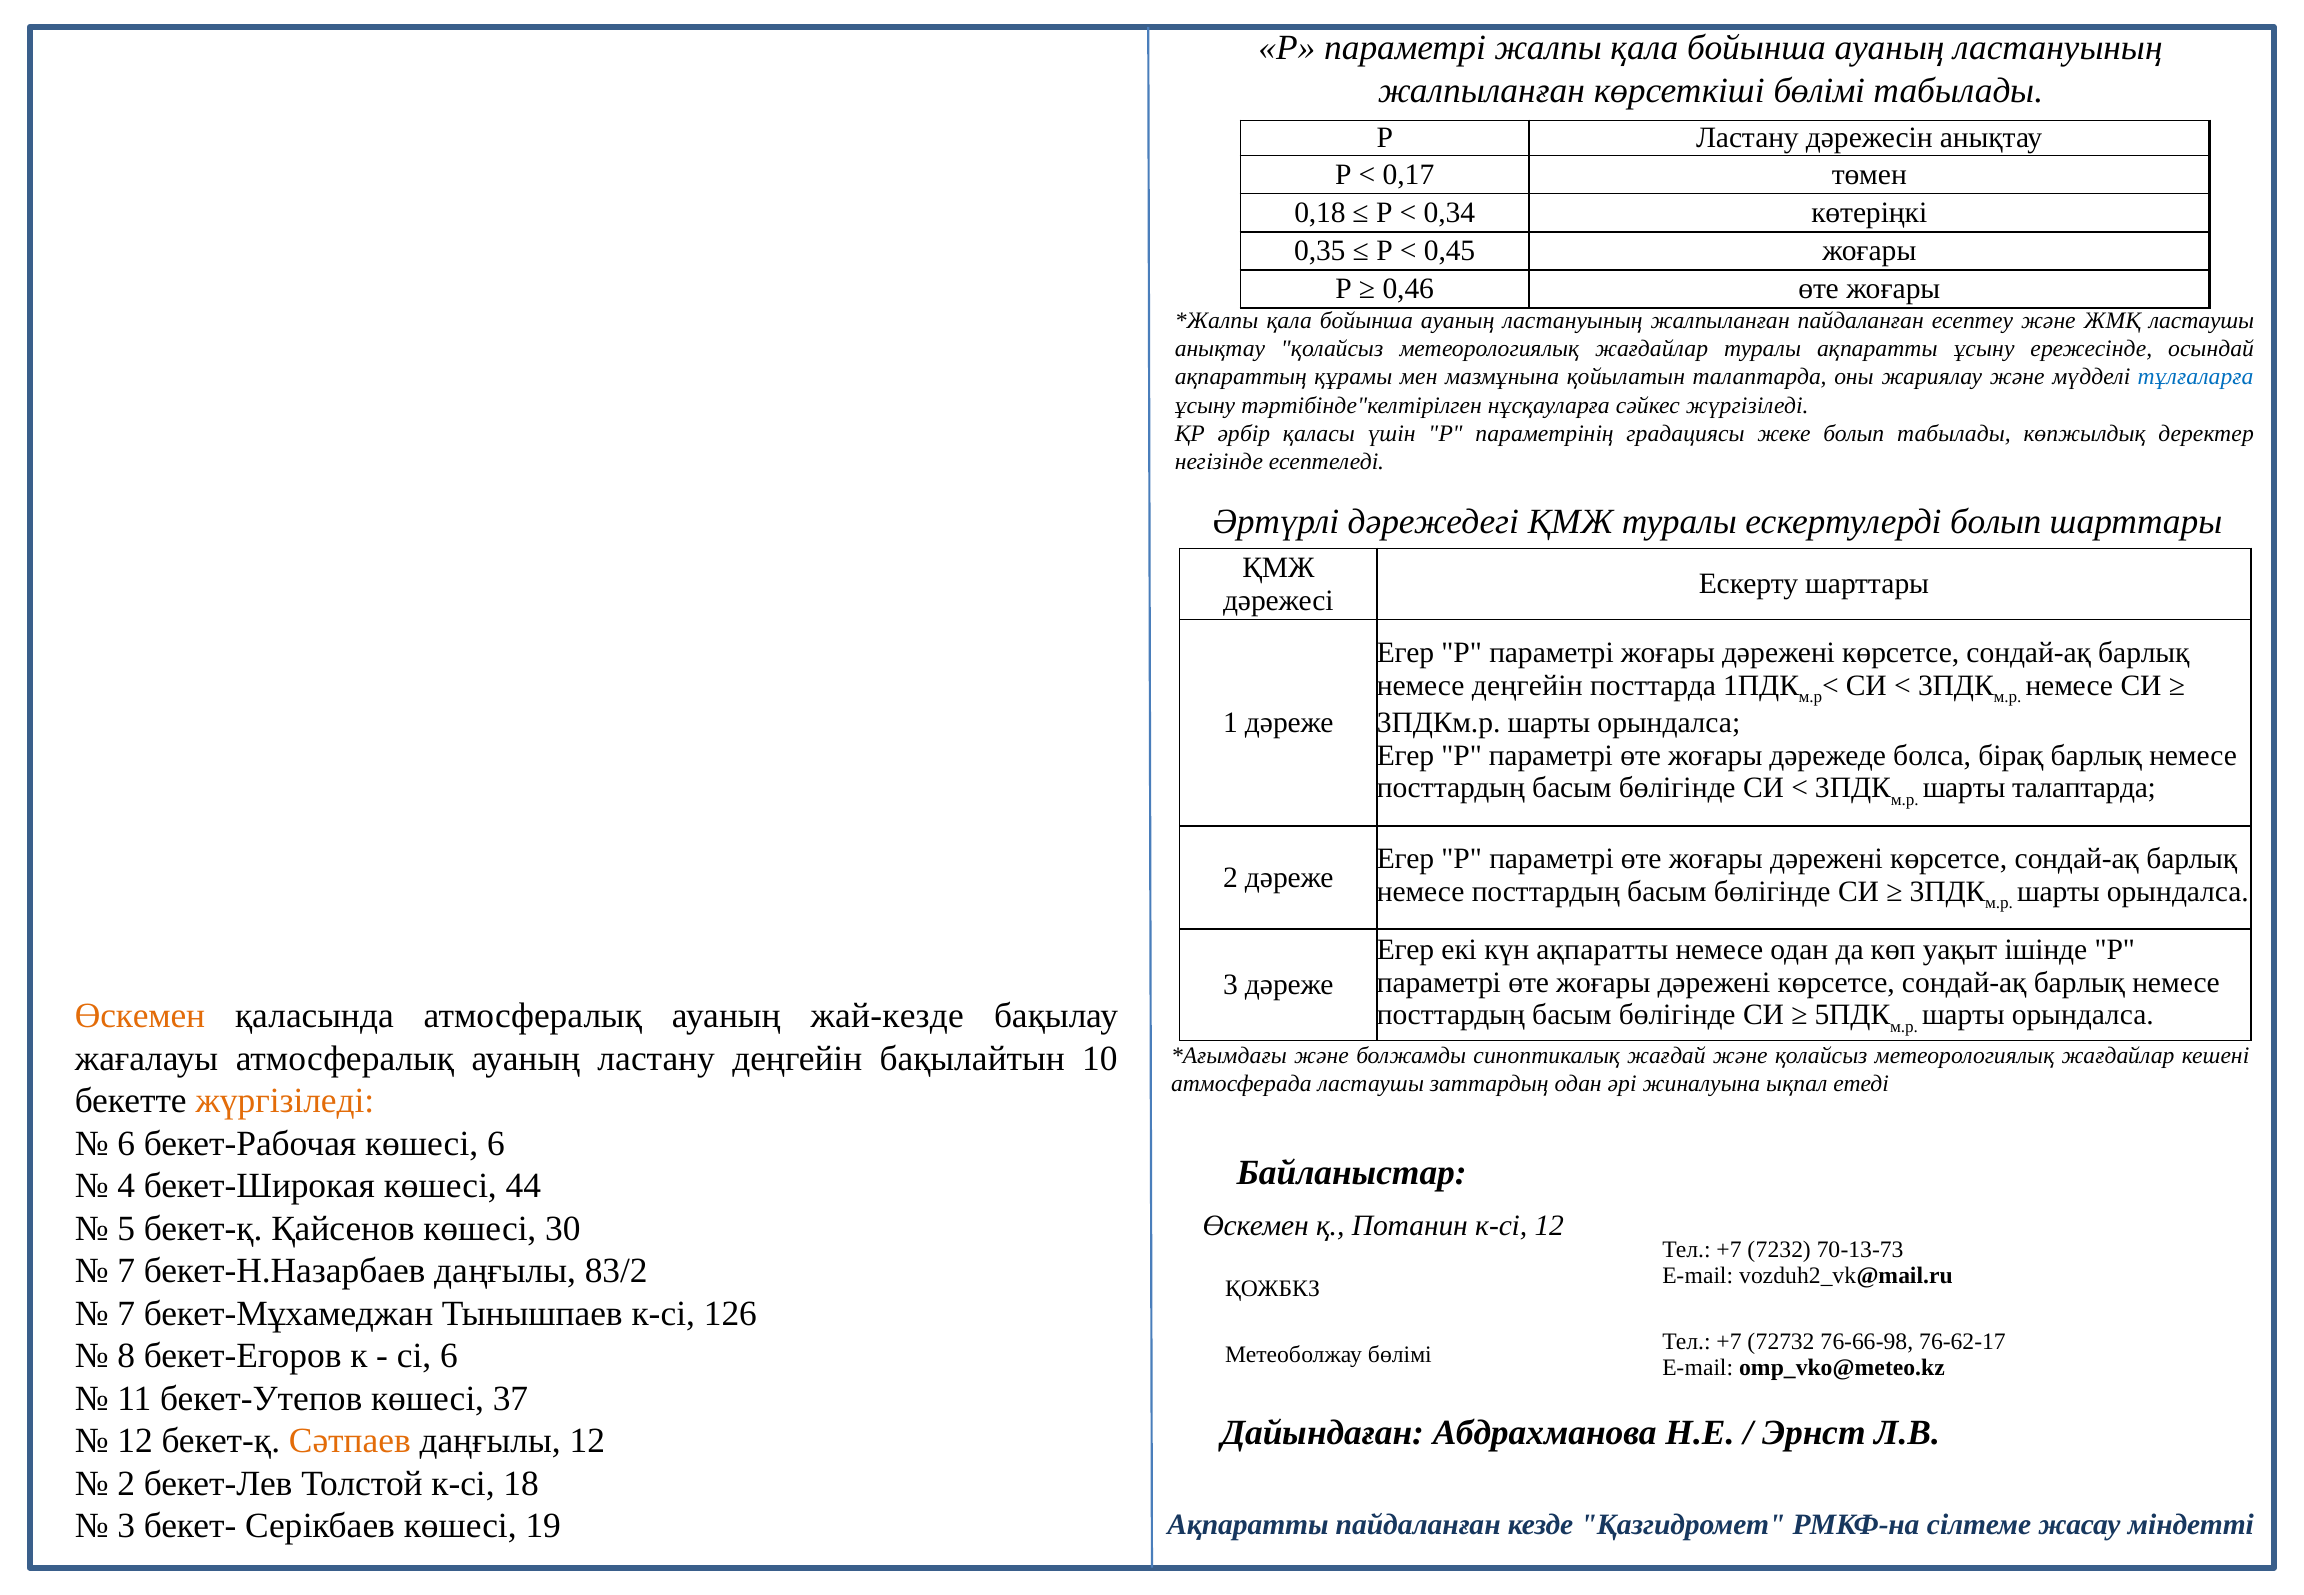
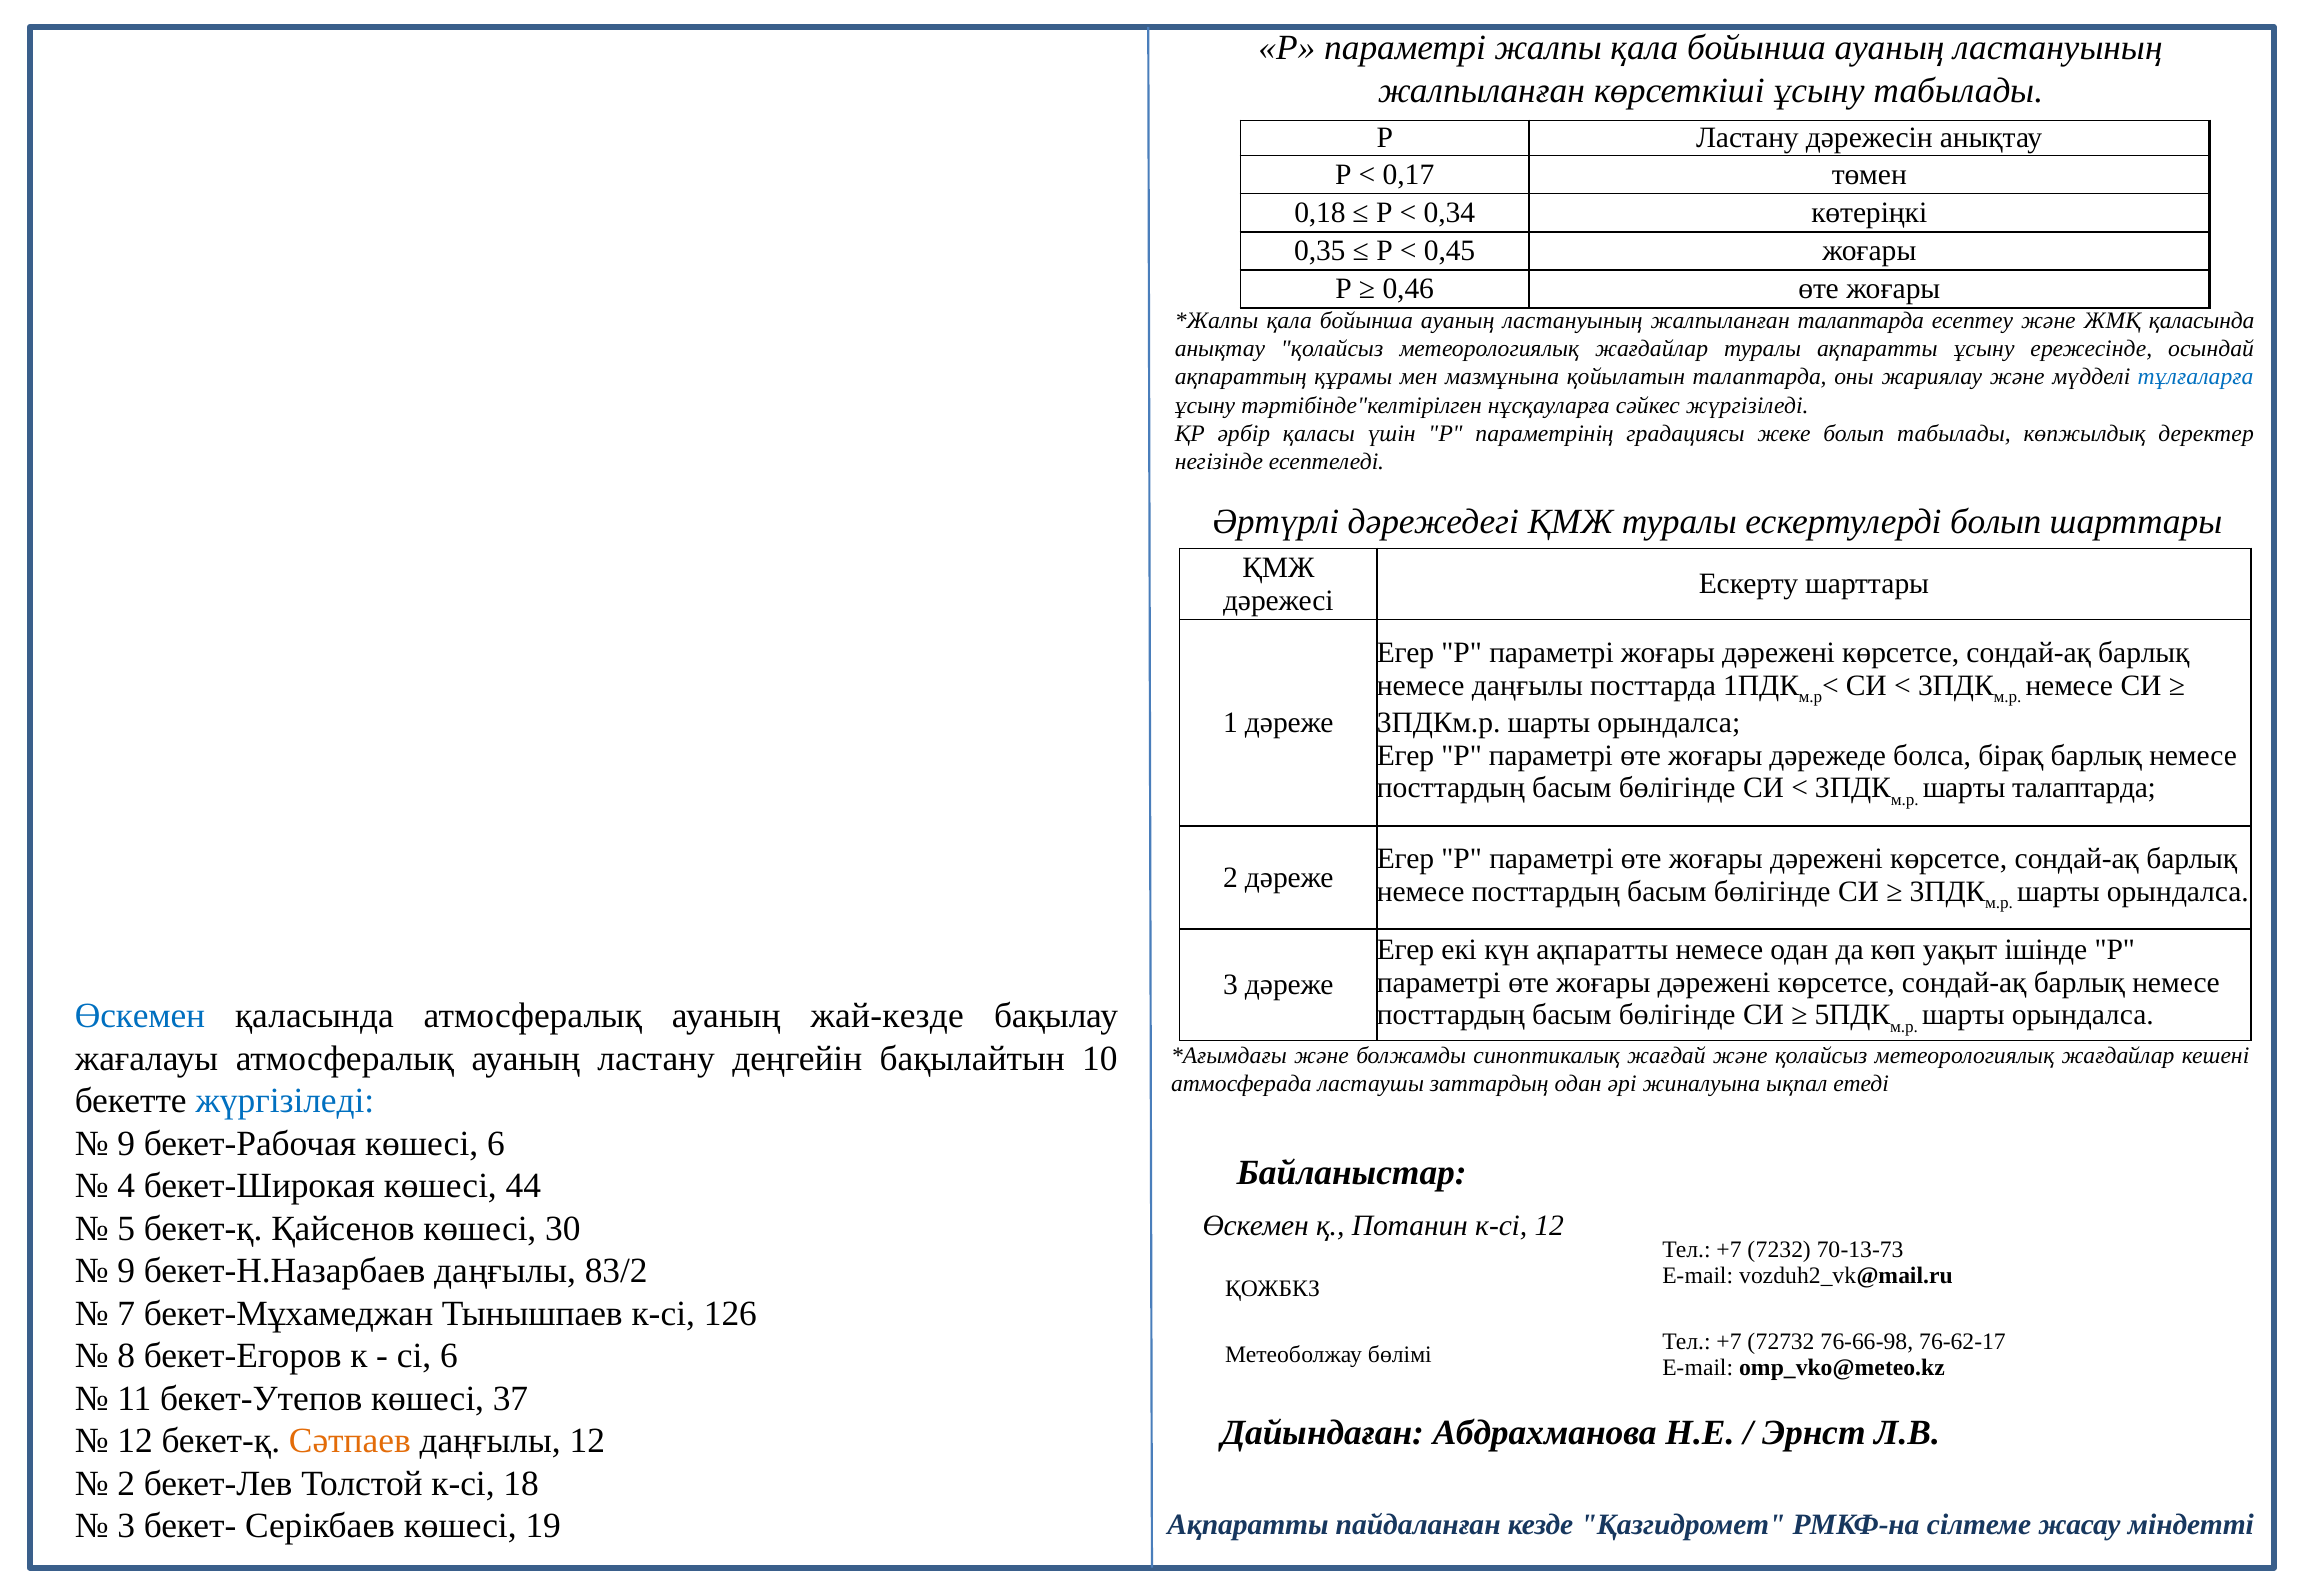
көрсеткіші бөлімі: бөлімі -> ұсыну (1819, 91)
жалпыланған пайдаланған: пайдаланған -> талаптарда (1861, 321)
ЖМҚ ластаушы: ластаушы -> қаласында (2202, 321)
немесе деңгейін: деңгейін -> даңғылы (1527, 686)
Өскемен colour: orange -> blue (140, 1016)
жүргізіледі colour: orange -> blue (285, 1101)
6: 6 -> 9 (126, 1143)
7: 7 -> 9 (126, 1271)
